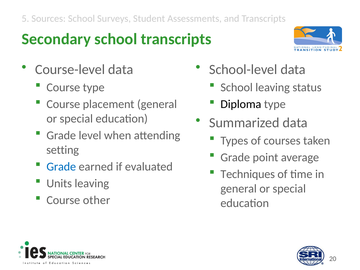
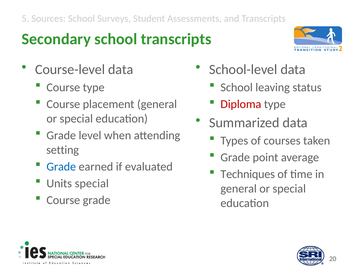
Diploma colour: black -> red (241, 104)
Units leaving: leaving -> special (92, 183)
Course other: other -> grade (97, 200)
